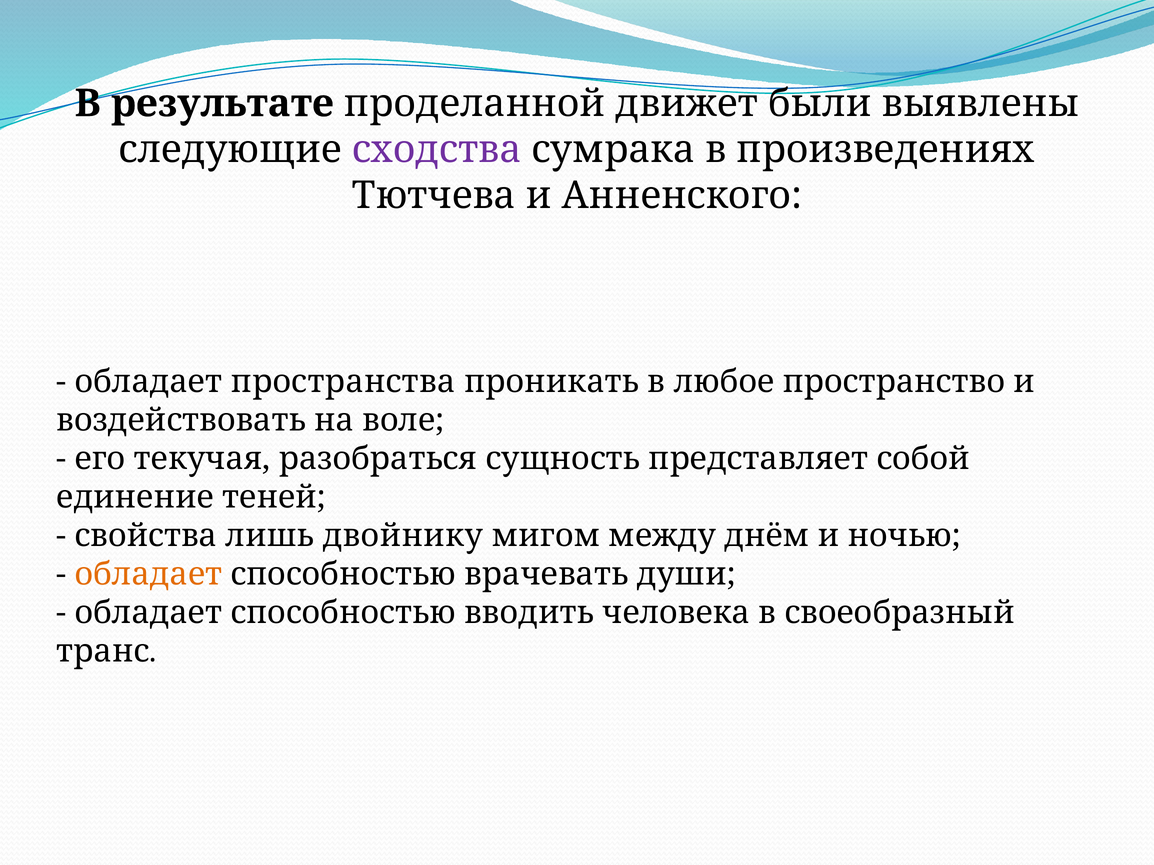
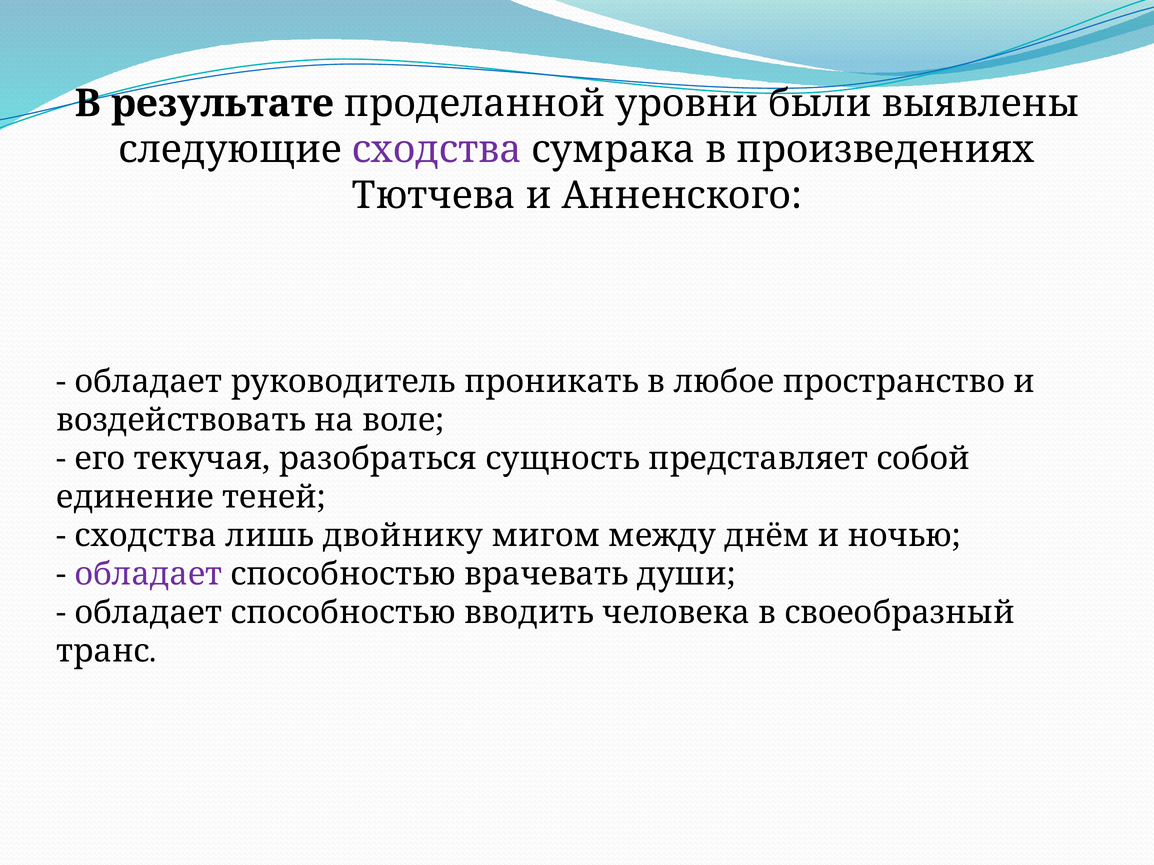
движет: движет -> уровни (687, 104)
пространства: пространства -> руководитель (343, 382)
свойства: свойства -> сходства (146, 536)
обладает colour: orange -> purple (148, 574)
